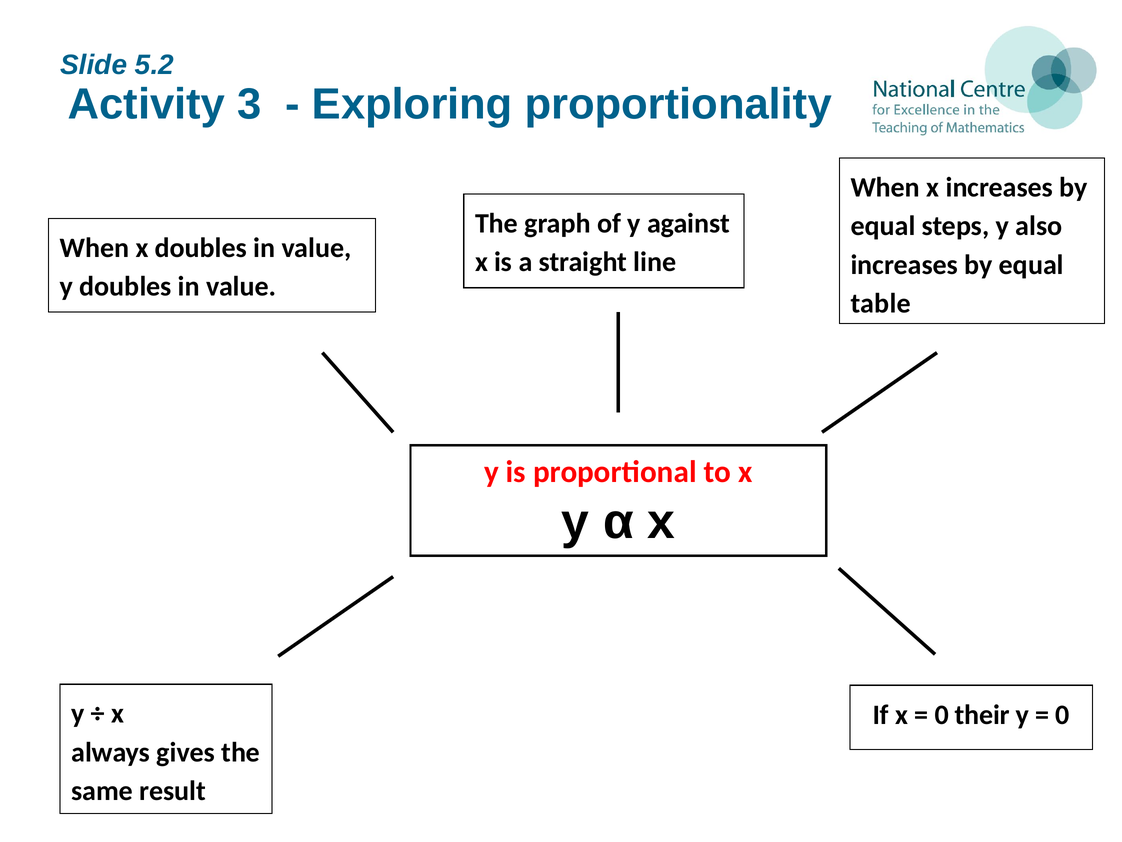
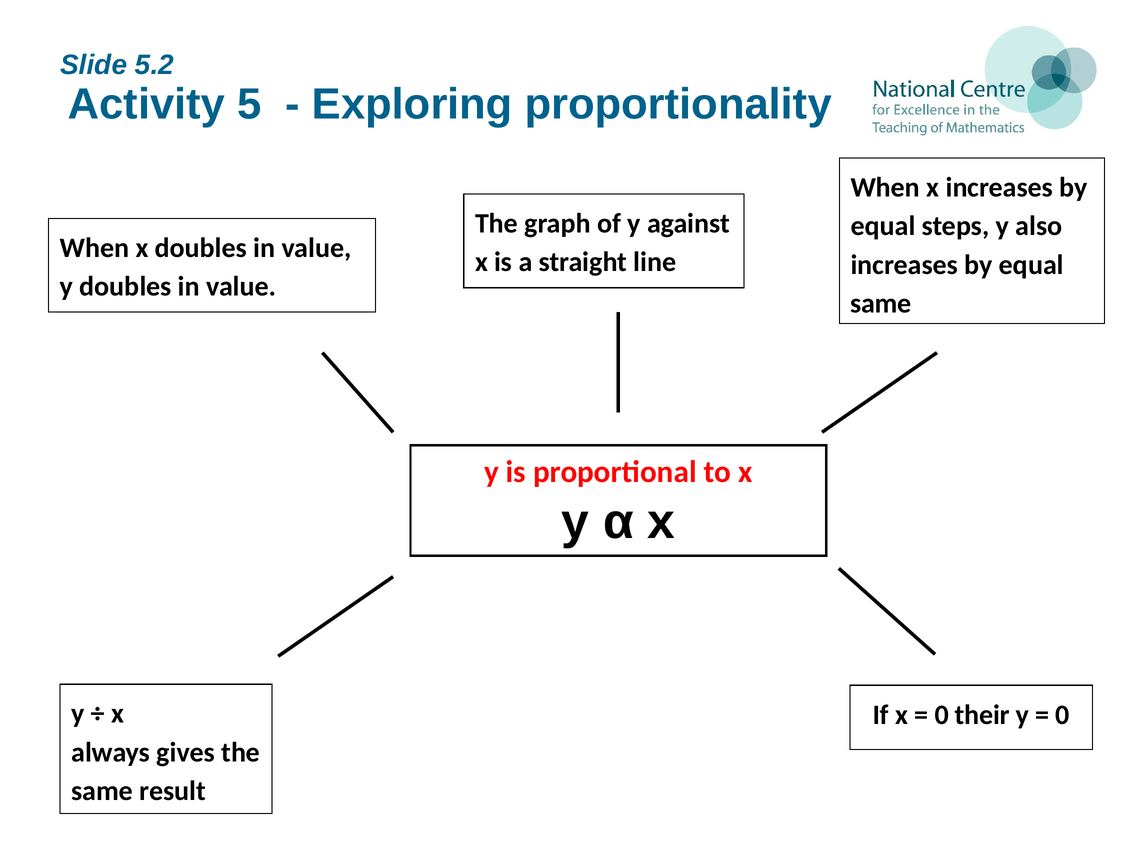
3: 3 -> 5 (249, 104)
table: table -> same (881, 303)
